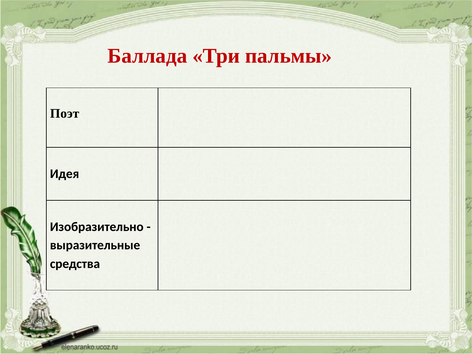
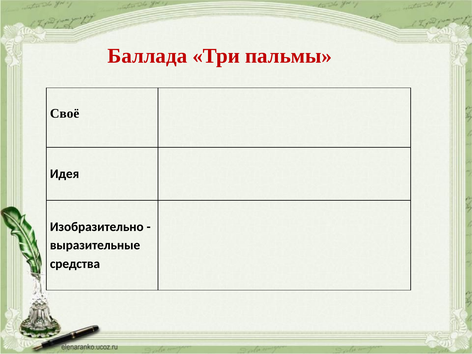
Поэт: Поэт -> Своё (65, 113)
